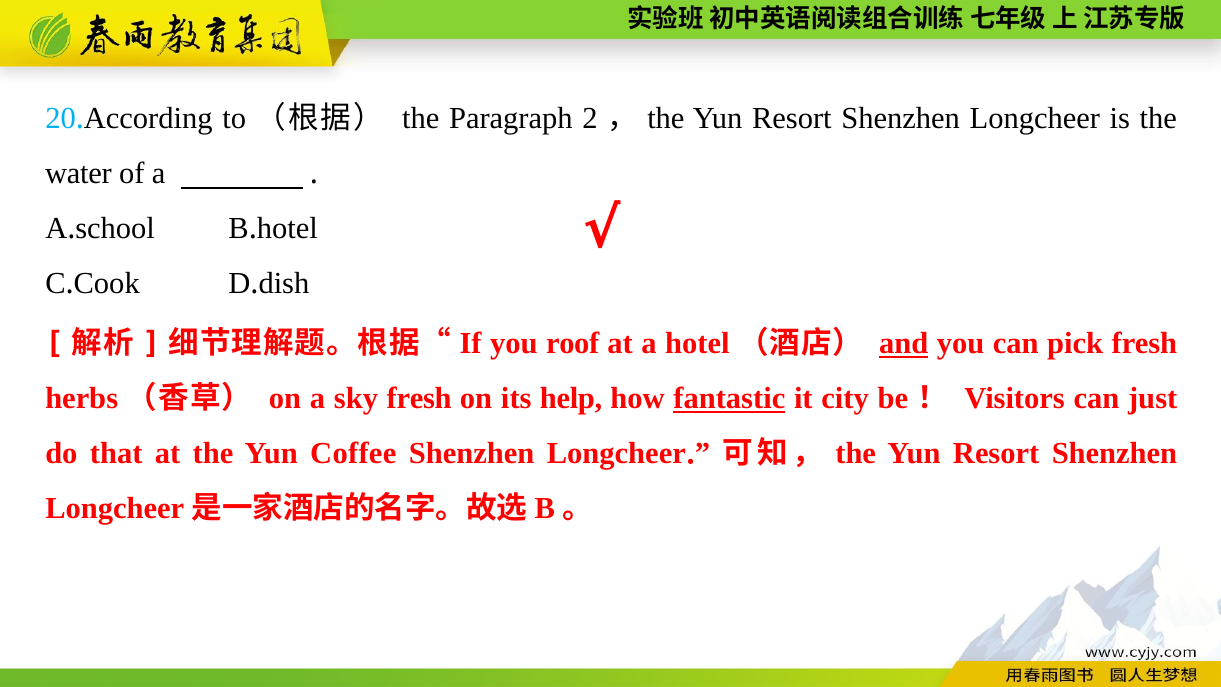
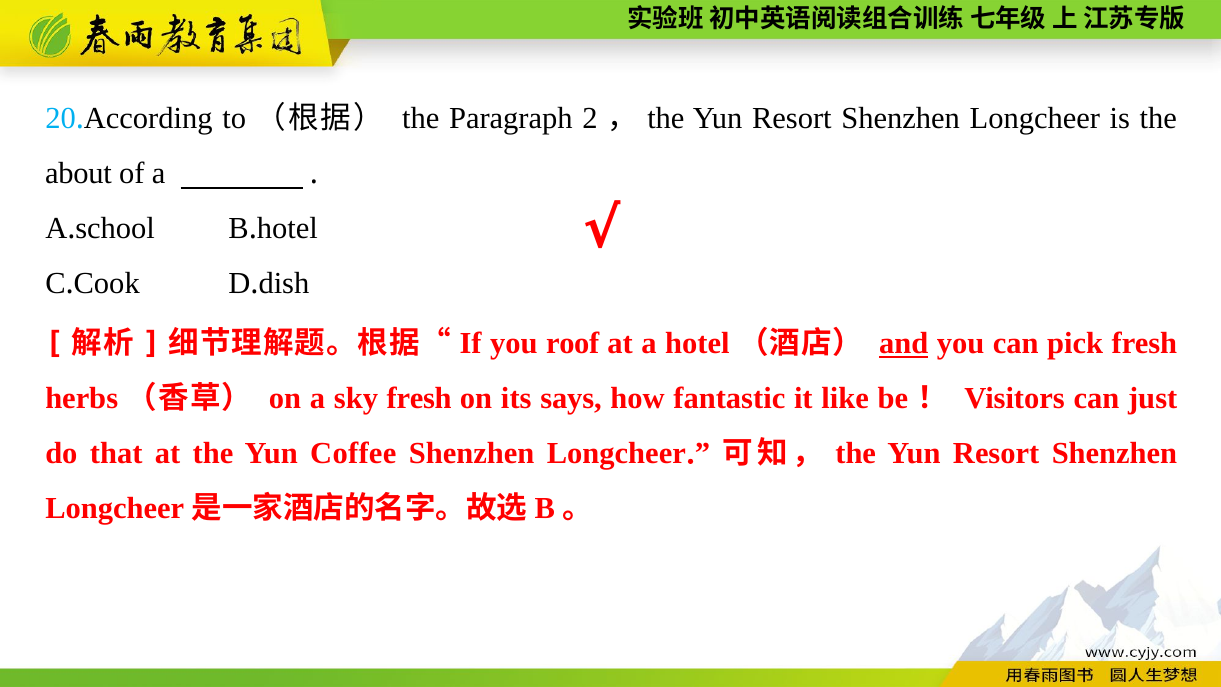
water: water -> about (78, 173)
help: help -> says (571, 398)
fantastic underline: present -> none (729, 398)
city: city -> like (845, 398)
